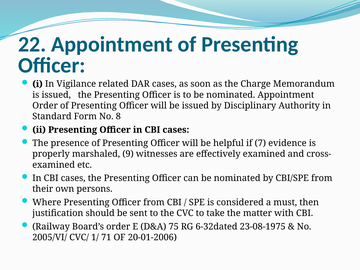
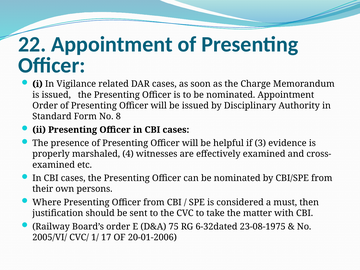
7: 7 -> 3 (260, 143)
9: 9 -> 4 (128, 154)
71: 71 -> 17 (106, 237)
